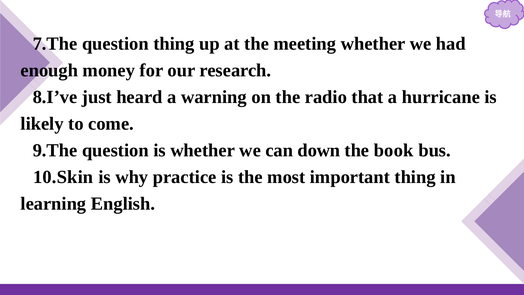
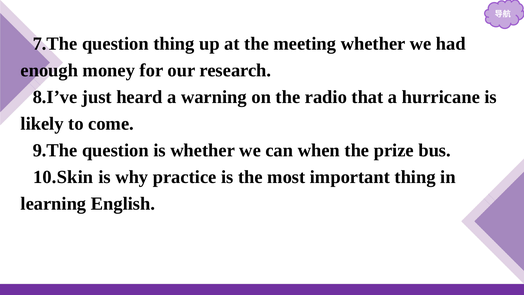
down: down -> when (319, 150)
book: book -> prize (394, 150)
